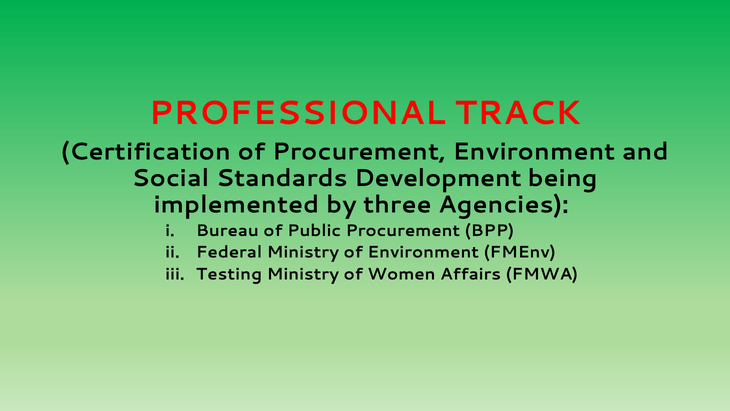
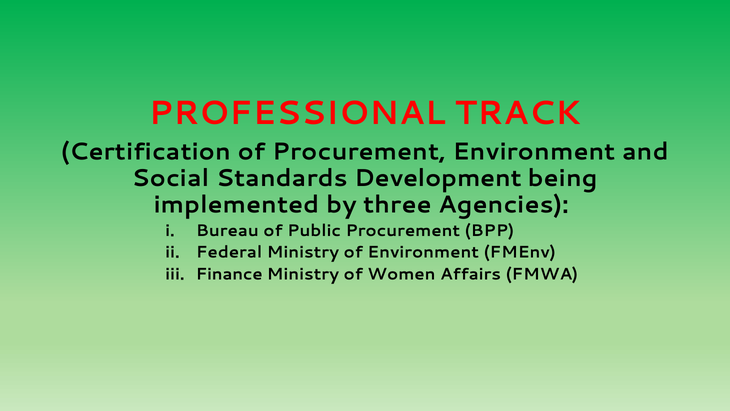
Testing: Testing -> Finance (229, 274)
